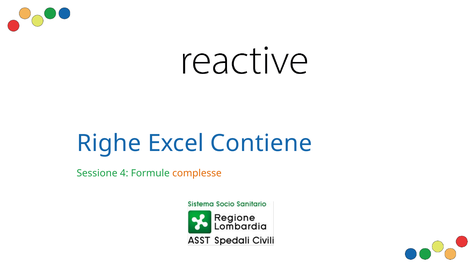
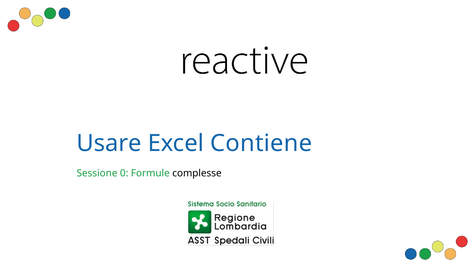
Righe: Righe -> Usare (109, 143)
4: 4 -> 0 (124, 173)
complesse colour: orange -> black (197, 173)
